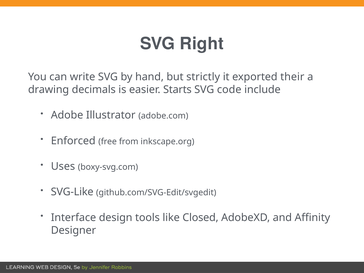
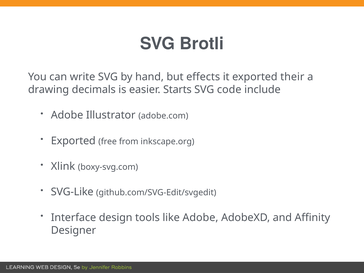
Right: Right -> Brotli (202, 44)
strictly: strictly -> effects (203, 77)
Enforced: Enforced -> Exported (73, 141)
Uses: Uses -> Xlink (63, 166)
like Closed: Closed -> Adobe (200, 218)
